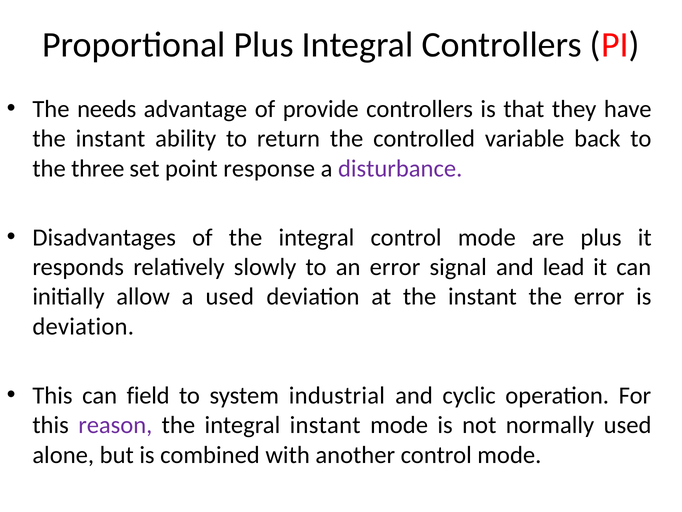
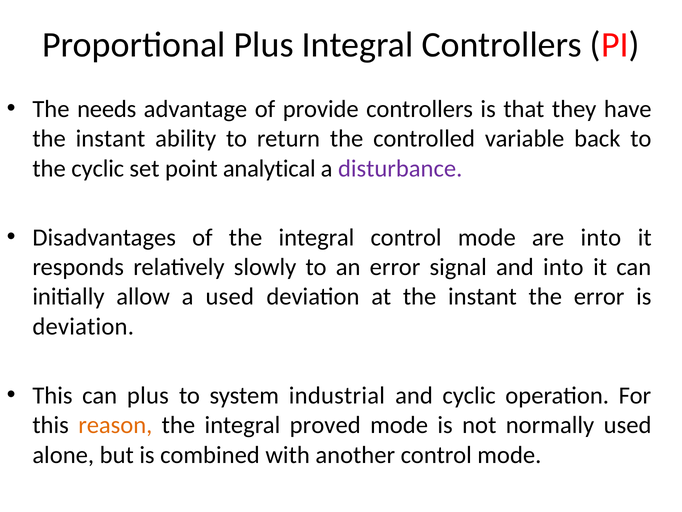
the three: three -> cyclic (98, 168)
response: response -> analytical (269, 168)
are plus: plus -> into (601, 237)
and lead: lead -> into (563, 267)
can field: field -> plus (148, 395)
reason colour: purple -> orange (115, 425)
integral instant: instant -> proved (325, 425)
